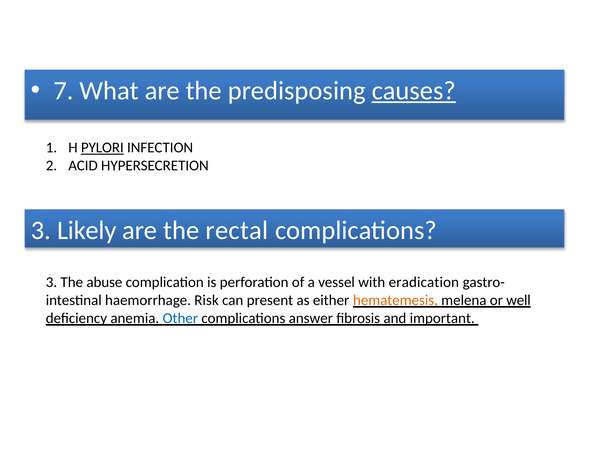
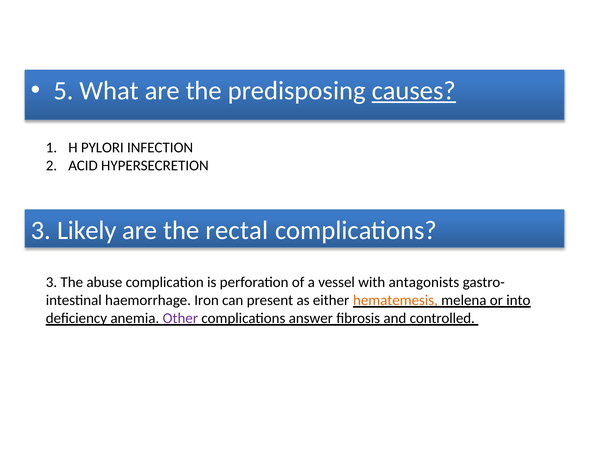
7: 7 -> 5 (64, 91)
PYLORI underline: present -> none (102, 148)
eradication: eradication -> antagonists (424, 283)
Risk: Risk -> Iron (207, 300)
well: well -> into (518, 300)
Other colour: blue -> purple (180, 318)
important: important -> controlled (442, 318)
